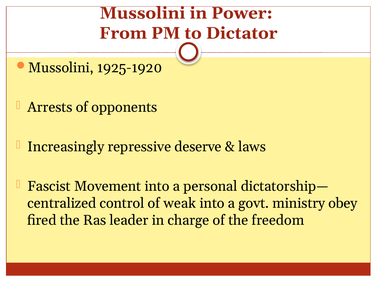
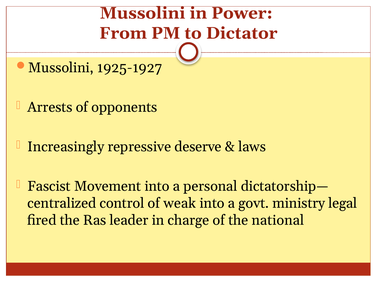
1925-1920: 1925-1920 -> 1925-1927 (130, 68)
obey: obey -> legal (343, 204)
freedom: freedom -> national (278, 221)
